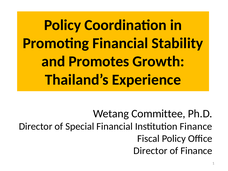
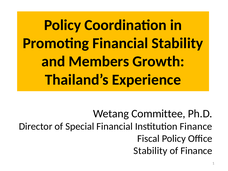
Promotes: Promotes -> Members (99, 61)
Director: Director -> Stability (150, 151)
